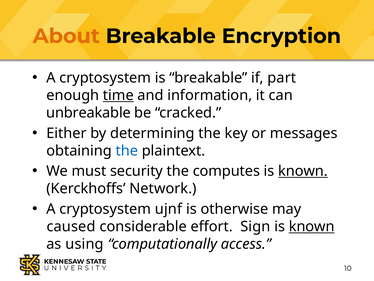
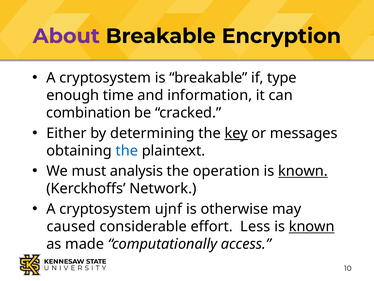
About colour: orange -> purple (66, 36)
part: part -> type (282, 78)
time underline: present -> none (118, 95)
unbreakable: unbreakable -> combination (88, 113)
key underline: none -> present (236, 133)
security: security -> analysis (136, 171)
computes: computes -> operation (226, 171)
Sign: Sign -> Less (255, 226)
using: using -> made (85, 244)
